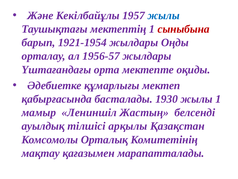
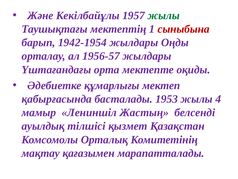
жылы colour: blue -> green (164, 16)
1921-1954: 1921-1954 -> 1942-1954 (82, 42)
1930: 1930 -> 1953 (167, 99)
жылы 1: 1 -> 4 (218, 99)
арқылы: арқылы -> қызмет (128, 126)
